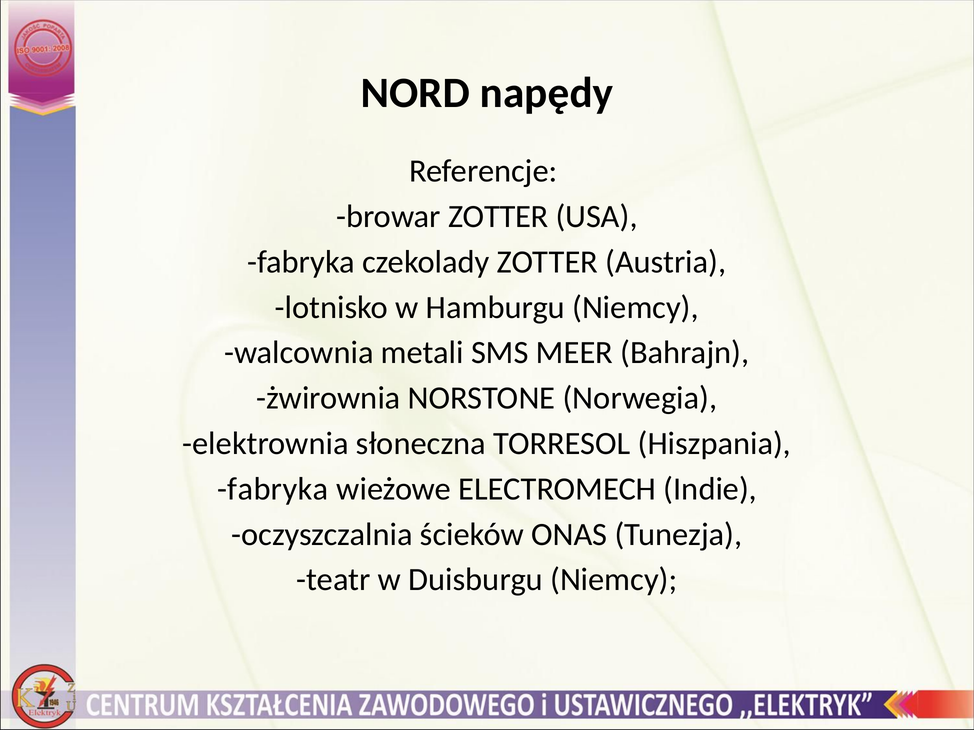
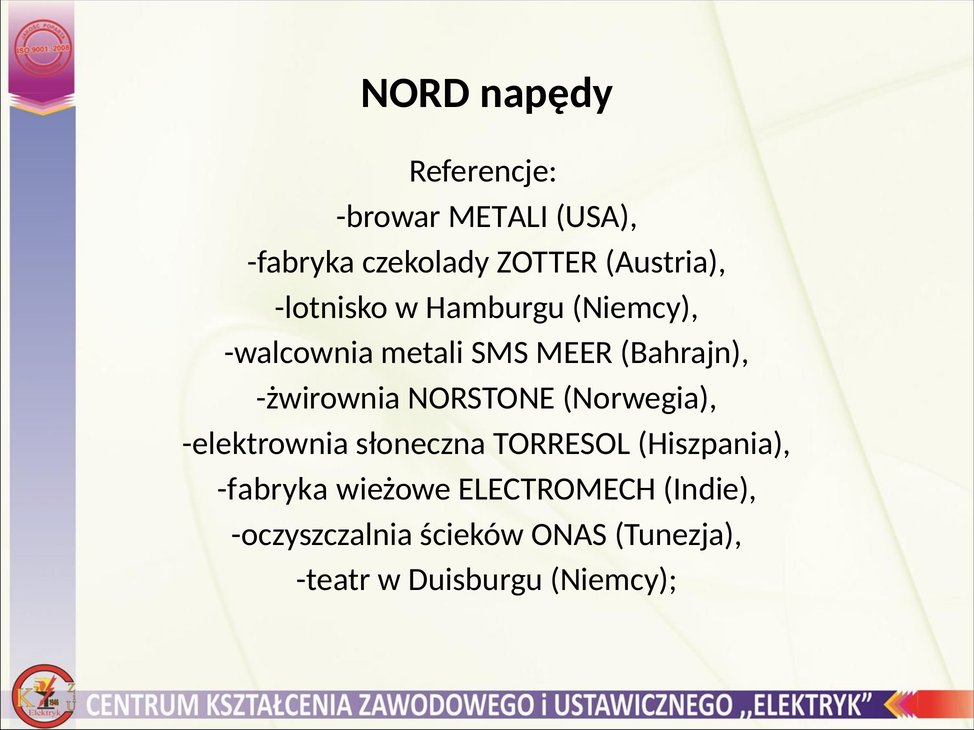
browar ZOTTER: ZOTTER -> METALI (498, 217)
